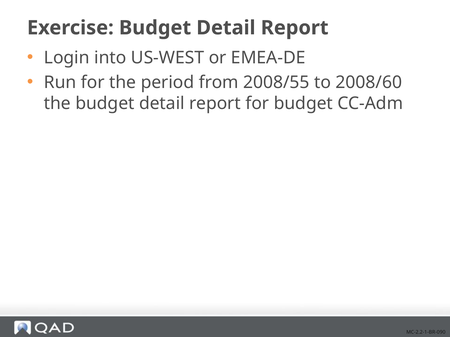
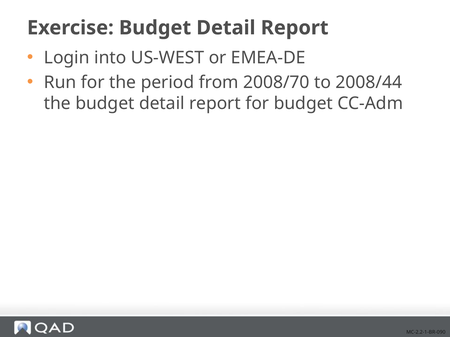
2008/55: 2008/55 -> 2008/70 (276, 82)
2008/60: 2008/60 -> 2008/44 (369, 82)
